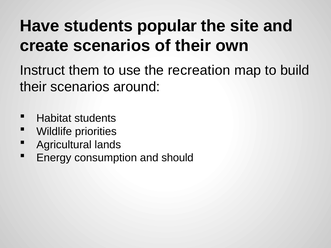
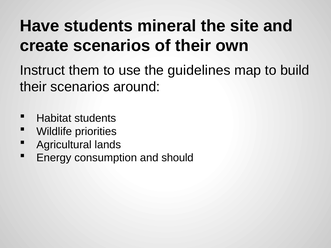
popular: popular -> mineral (167, 26)
recreation: recreation -> guidelines (199, 70)
